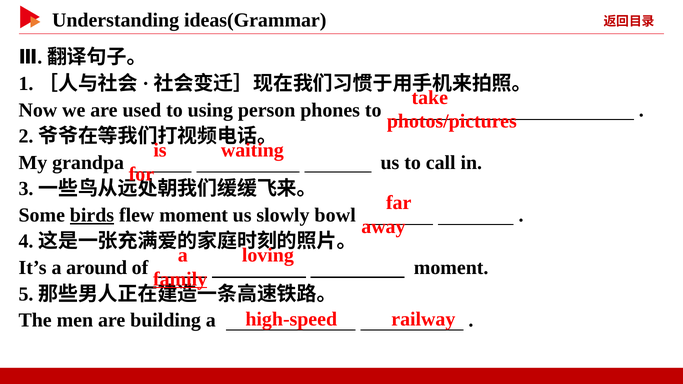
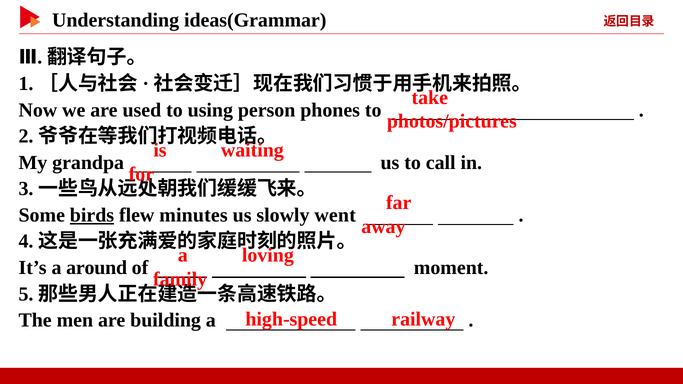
flew moment: moment -> minutes (193, 215)
bowl: bowl -> went (335, 215)
family underline: present -> none (180, 279)
